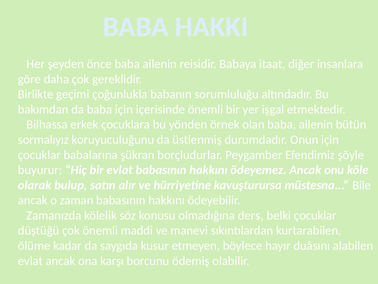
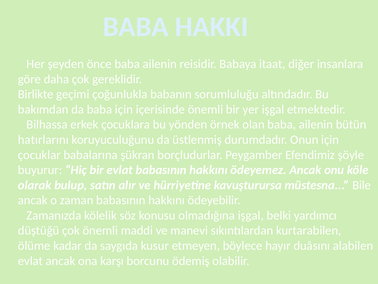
sormalıyız: sormalıyız -> hatırlarını (43, 139)
olmadığına ders: ders -> işgal (251, 215)
belki çocuklar: çocuklar -> yardımcı (315, 215)
